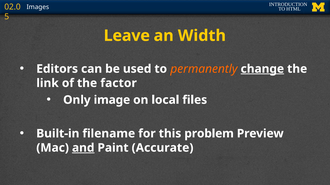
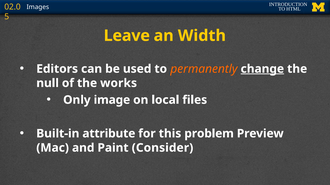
link: link -> null (48, 83)
factor: factor -> works (119, 83)
filename: filename -> attribute (109, 134)
and underline: present -> none (83, 148)
Accurate: Accurate -> Consider (163, 148)
